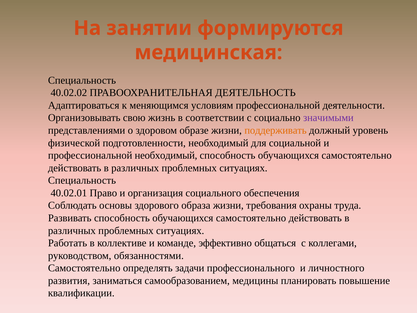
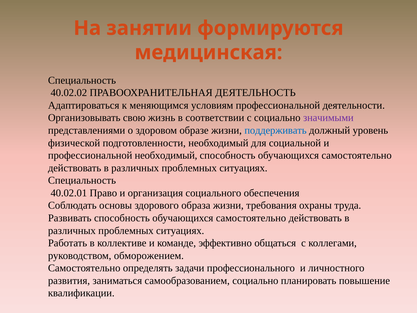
поддерживать colour: orange -> blue (276, 130)
обязанностями: обязанностями -> обморожением (149, 255)
самообразованием медицины: медицины -> социально (255, 280)
